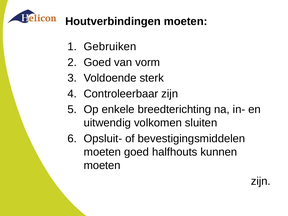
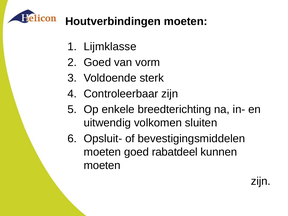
Gebruiken: Gebruiken -> Lijmklasse (110, 47)
halfhouts: halfhouts -> rabatdeel (175, 152)
